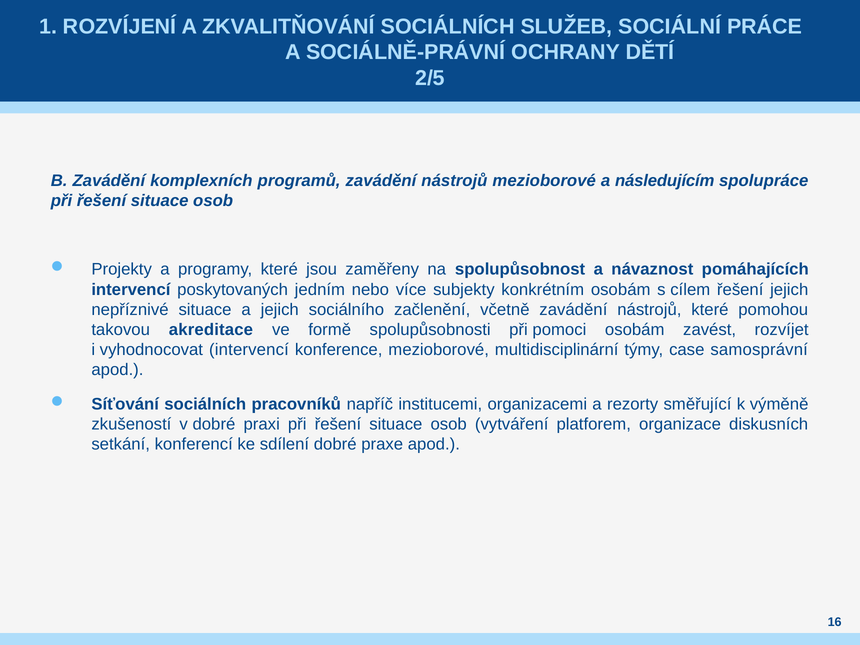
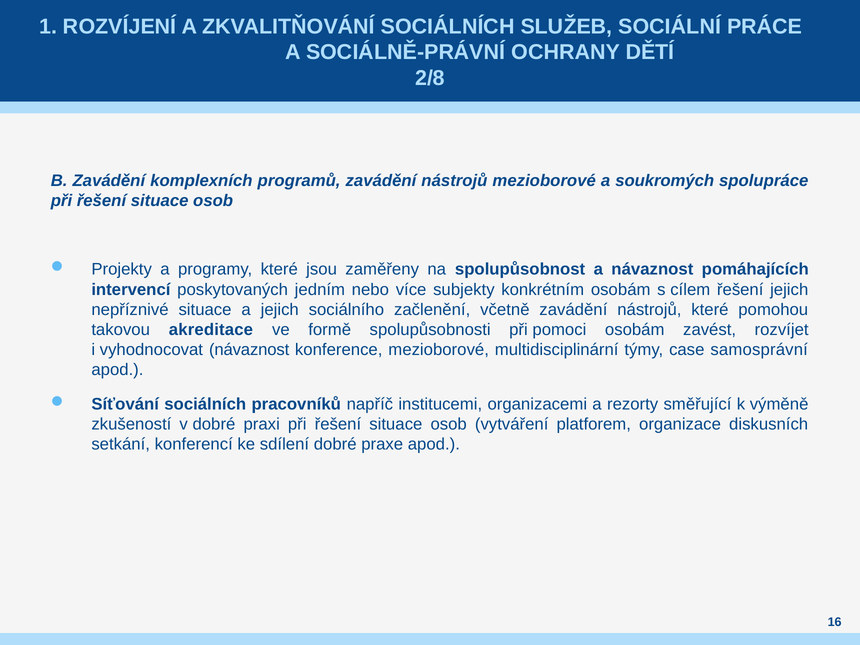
2/5: 2/5 -> 2/8 (430, 78)
následujícím: následujícím -> soukromých (665, 180)
vyhodnocovat intervencí: intervencí -> návaznost (249, 350)
